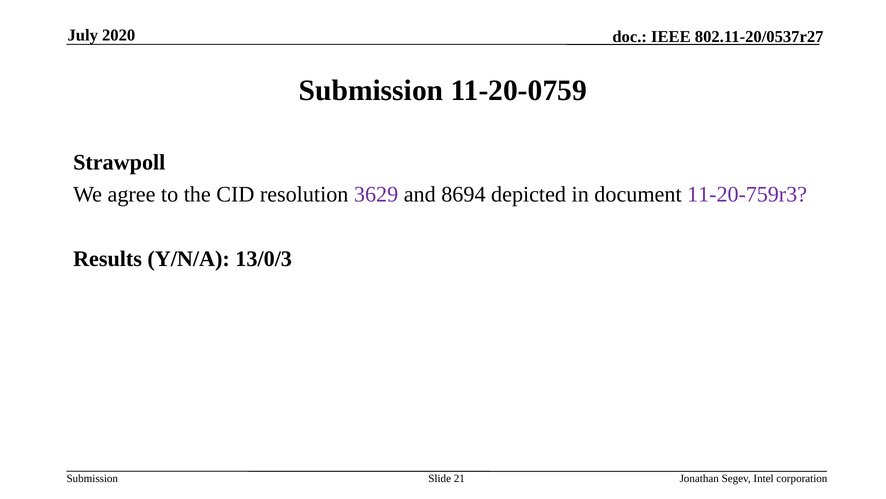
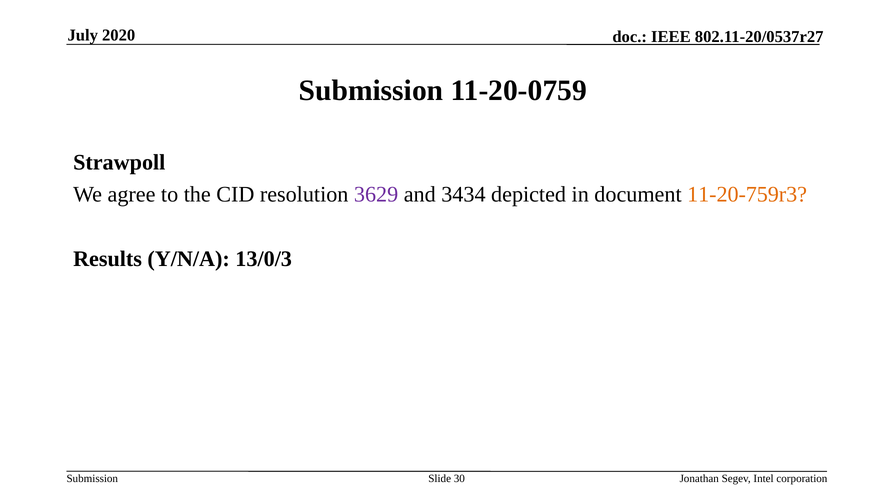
8694: 8694 -> 3434 (463, 194)
11-20-759r3 colour: purple -> orange (747, 194)
21: 21 -> 30 (459, 478)
